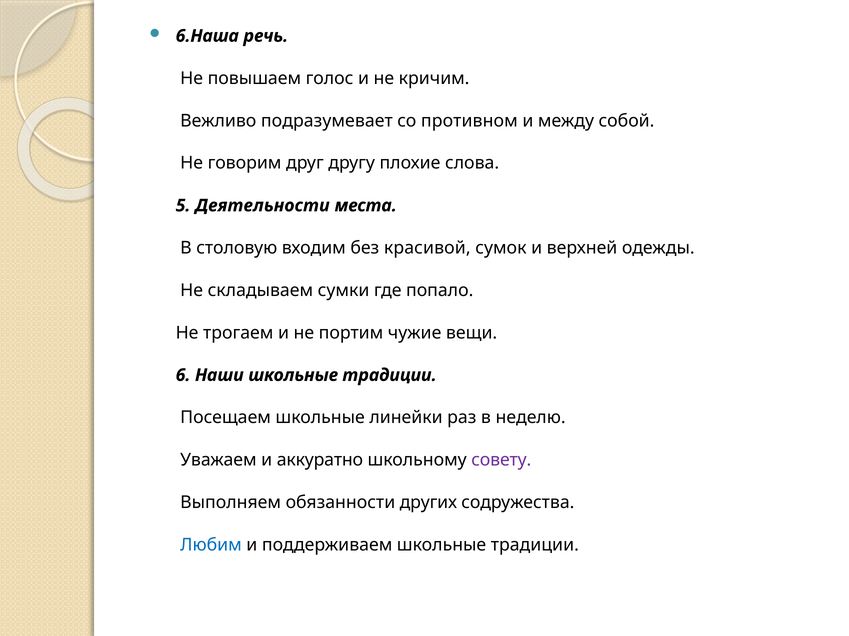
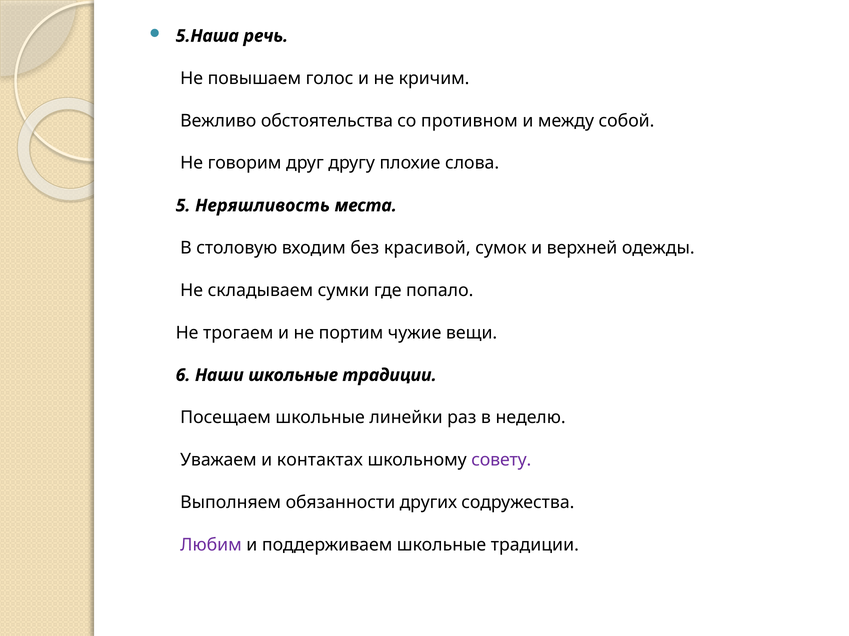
6.Наша: 6.Наша -> 5.Наша (207, 36)
подразумевает: подразумевает -> обстоятельства (327, 121)
Деятельности: Деятельности -> Неряшливость (262, 206)
аккуратно: аккуратно -> контактах (320, 460)
Любим colour: blue -> purple (211, 545)
